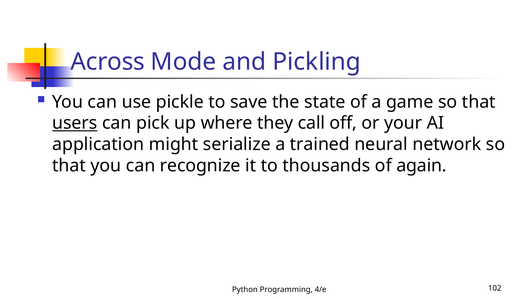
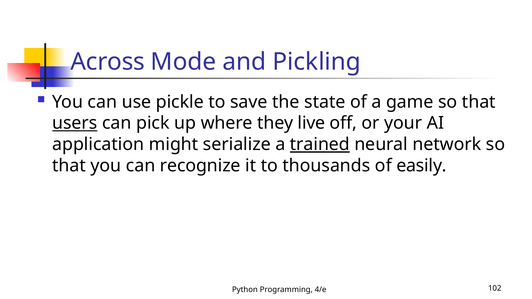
call: call -> live (311, 123)
trained underline: none -> present (320, 144)
again: again -> easily (422, 166)
